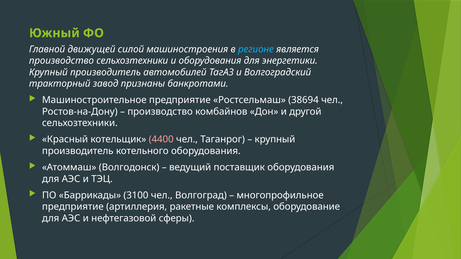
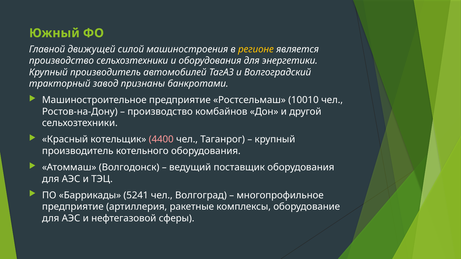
регионе colour: light blue -> yellow (256, 49)
38694: 38694 -> 10010 (303, 100)
3100: 3100 -> 5241 (136, 195)
